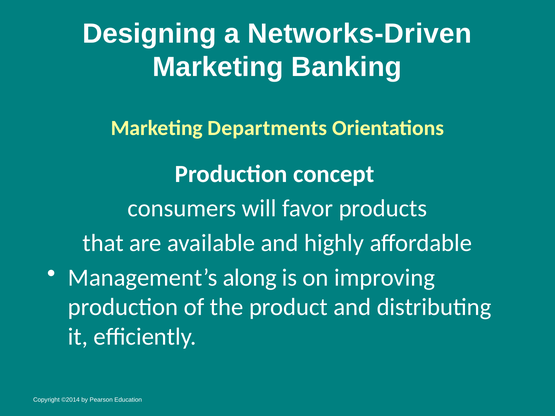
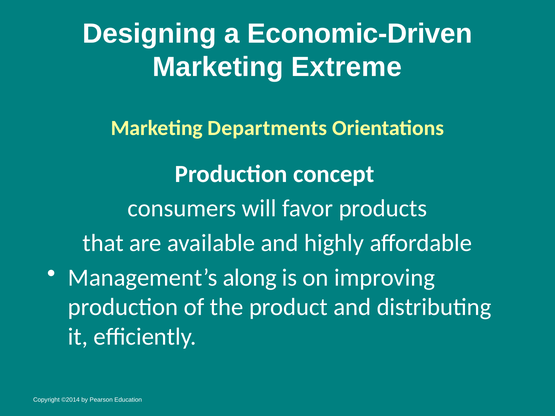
Networks-Driven: Networks-Driven -> Economic-Driven (360, 34)
Banking: Banking -> Extreme (347, 67)
